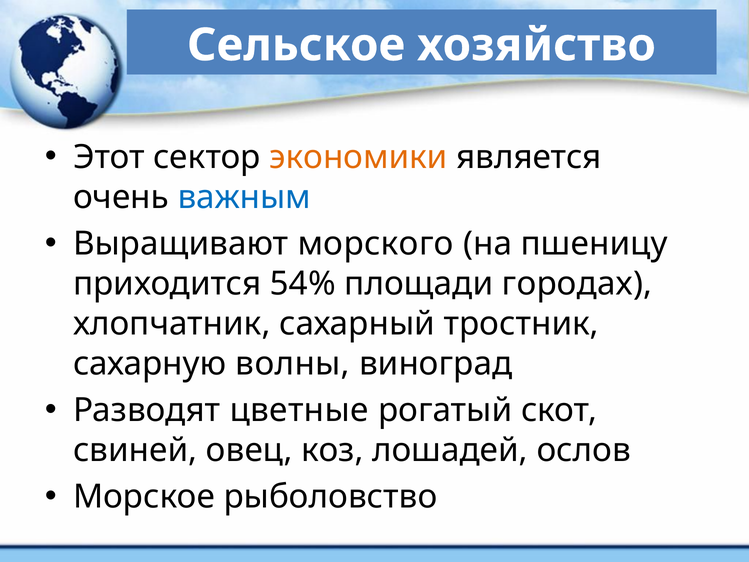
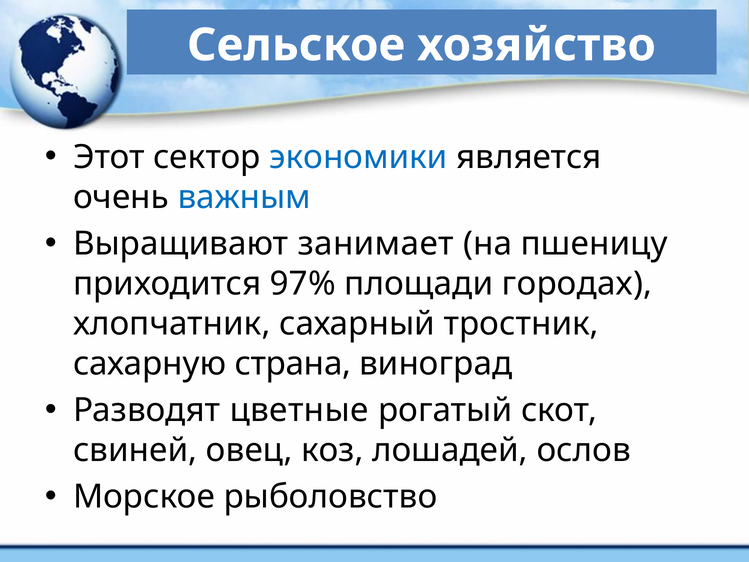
экономики colour: orange -> blue (358, 157)
морского: морского -> занимает (376, 244)
54%: 54% -> 97% (303, 284)
волны: волны -> страна (293, 364)
